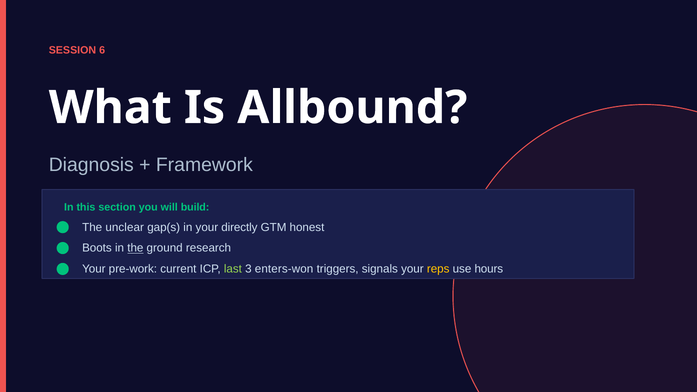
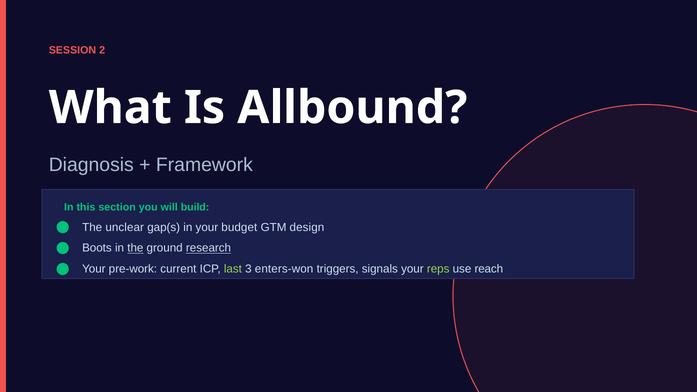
6: 6 -> 2 (102, 50)
directly: directly -> budget (239, 227)
honest: honest -> design (307, 227)
research underline: none -> present (209, 248)
reps colour: yellow -> light green (438, 269)
hours: hours -> reach (489, 269)
